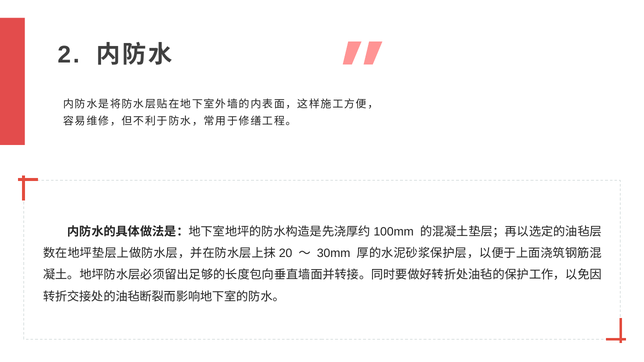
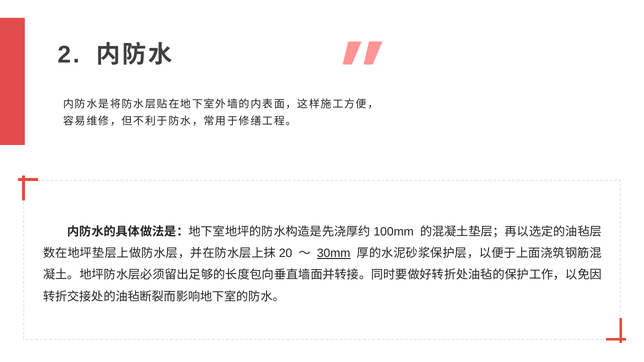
30mm underline: none -> present (334, 253)
